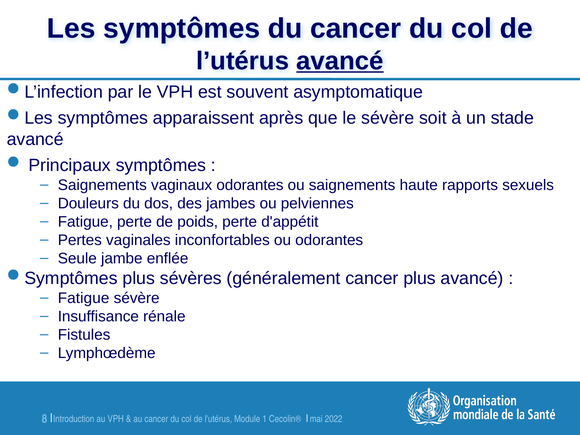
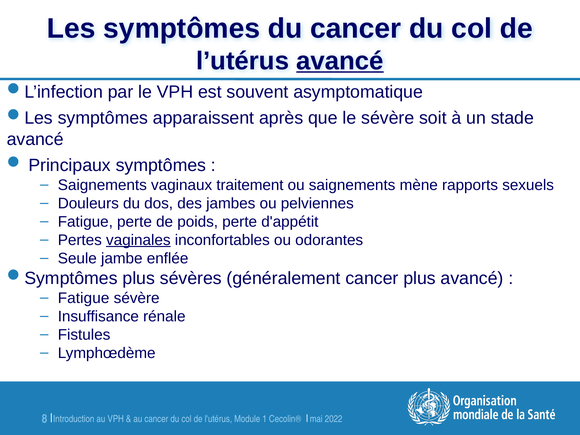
vaginaux odorantes: odorantes -> traitement (250, 185)
haute: haute -> mène (419, 185)
vaginales underline: none -> present (138, 240)
